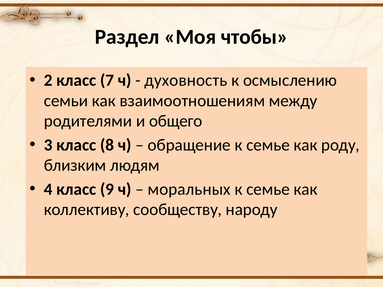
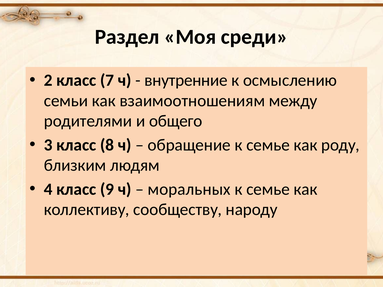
чтобы: чтобы -> среди (254, 37)
духовность: духовность -> внутренние (186, 80)
